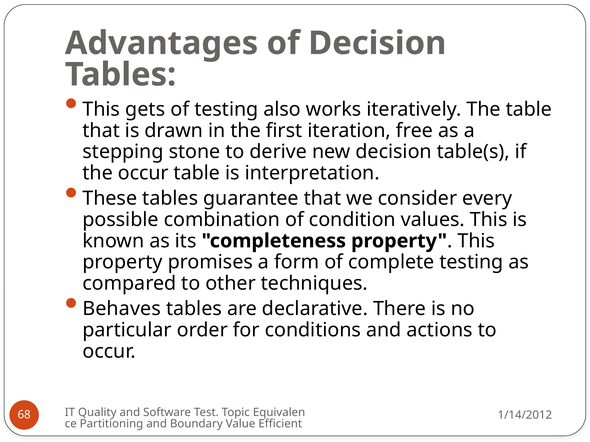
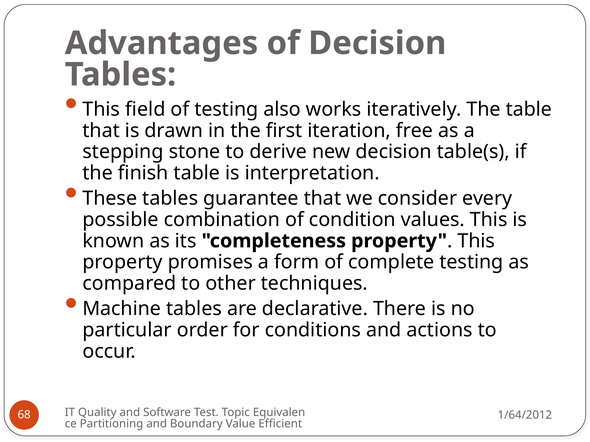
gets: gets -> field (145, 110)
the occur: occur -> finish (143, 173)
Behaves: Behaves -> Machine (122, 309)
1/14/2012: 1/14/2012 -> 1/64/2012 (525, 416)
